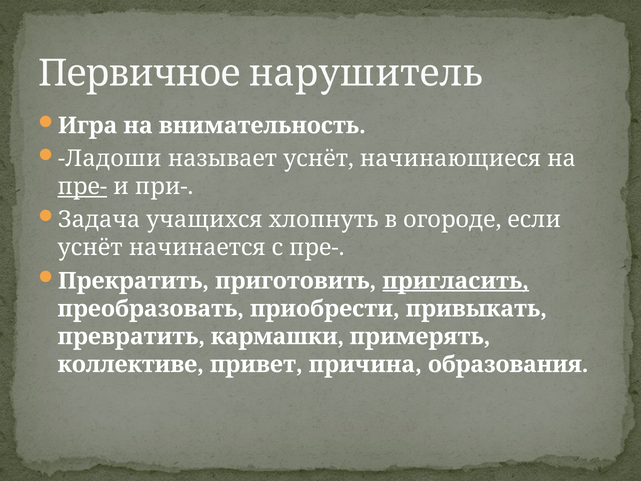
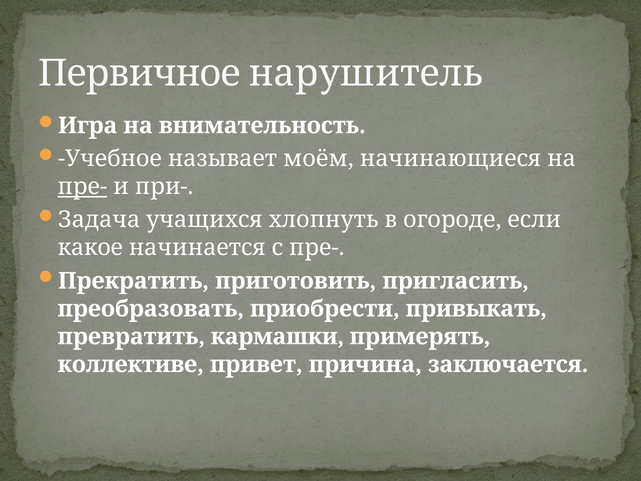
Ладоши: Ладоши -> Учебное (110, 159)
называет уснёт: уснёт -> моём (318, 159)
уснёт: уснёт -> какое (90, 248)
пригласить underline: present -> none (456, 281)
образования: образования -> заключается (508, 364)
